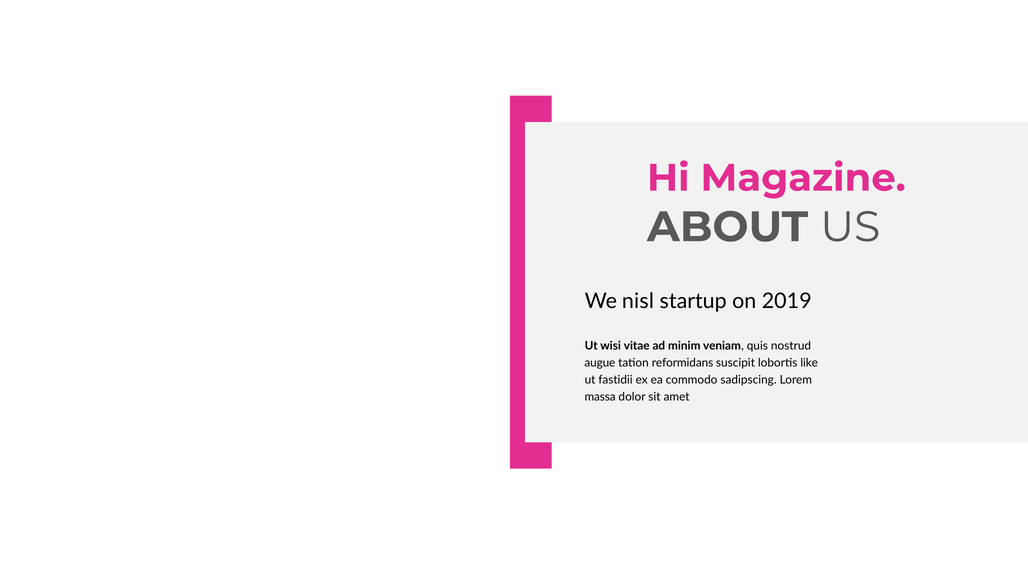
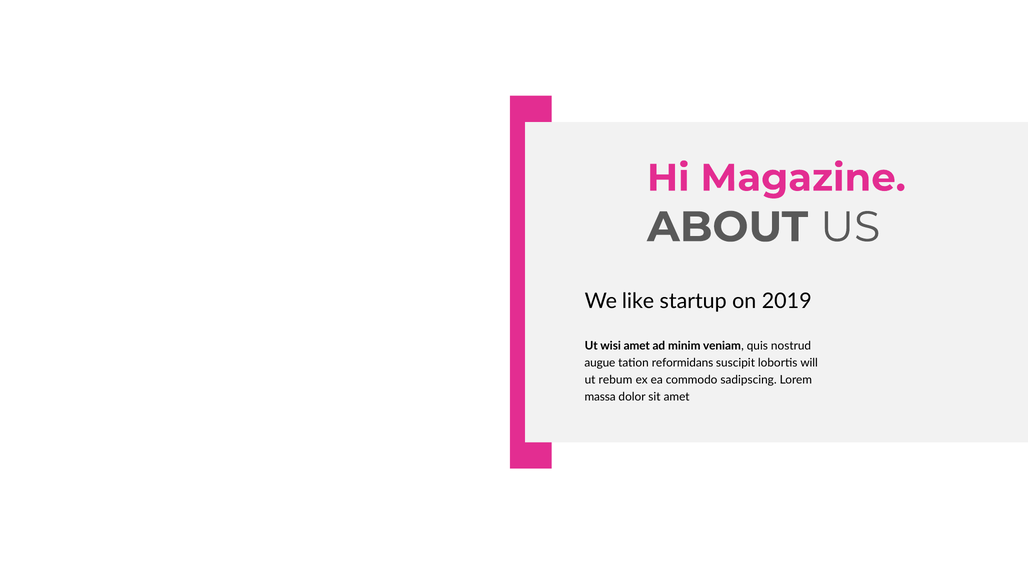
nisl: nisl -> like (638, 301)
wisi vitae: vitae -> amet (637, 346)
like: like -> will (809, 363)
fastidii: fastidii -> rebum (615, 380)
